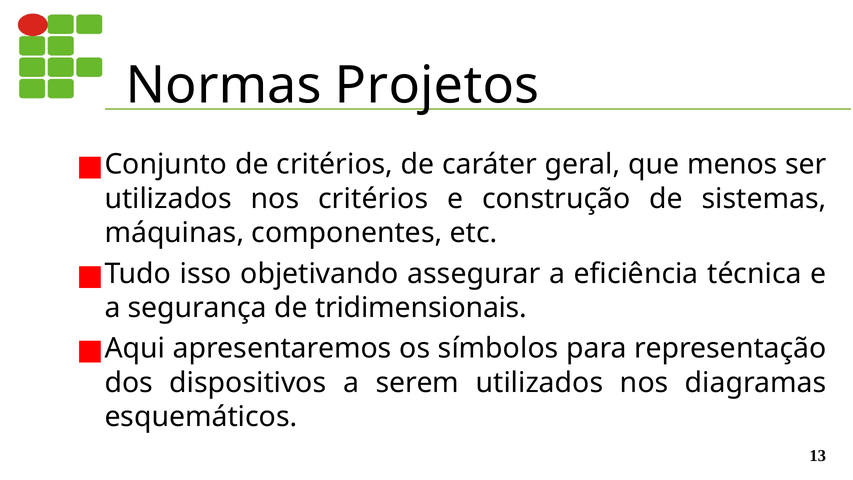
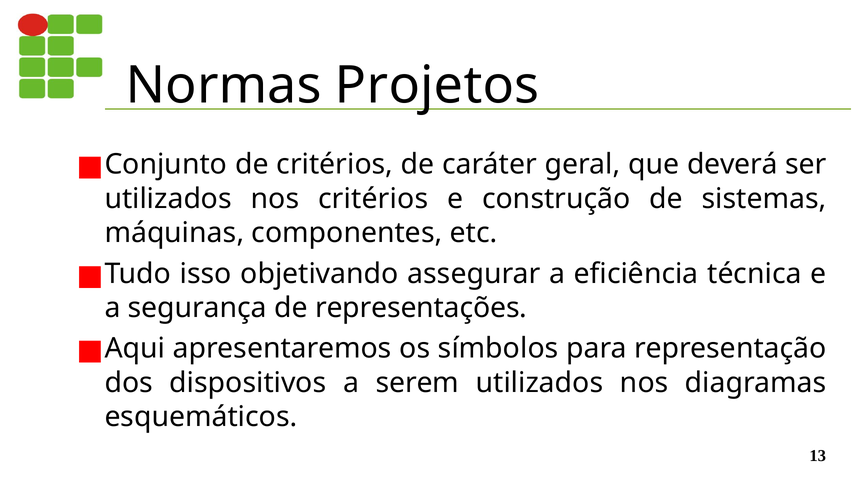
menos: menos -> deverá (732, 165)
tridimensionais: tridimensionais -> representações (421, 308)
